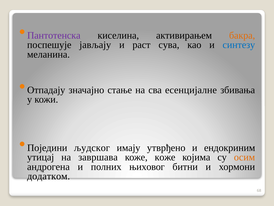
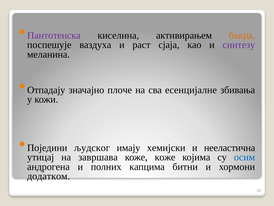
јављају: јављају -> ваздуха (95, 45)
сува: сува -> сјаја (169, 45)
синтезу colour: blue -> purple (239, 45)
стање: стање -> плоче (120, 90)
утврђено: утврђено -> хемијски (166, 147)
ендокриним: ендокриним -> нееластична (230, 147)
осим colour: orange -> blue (244, 157)
њиховог: њиховог -> капцима (147, 166)
